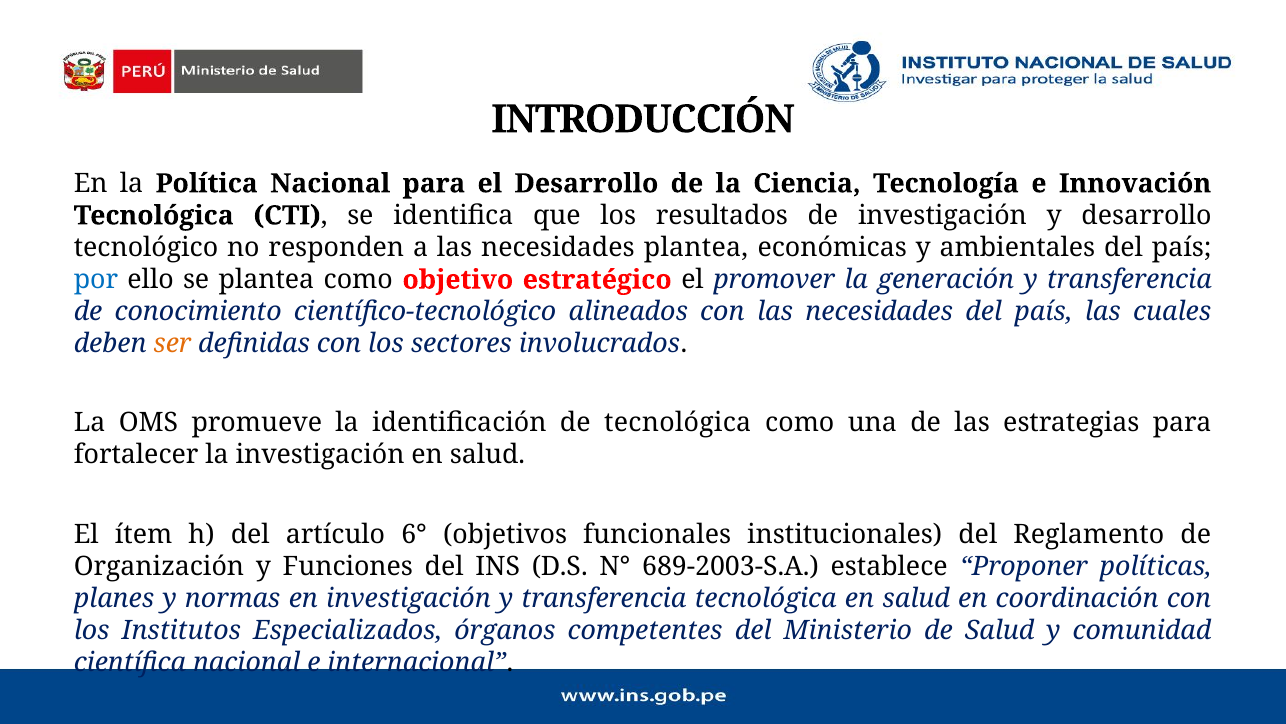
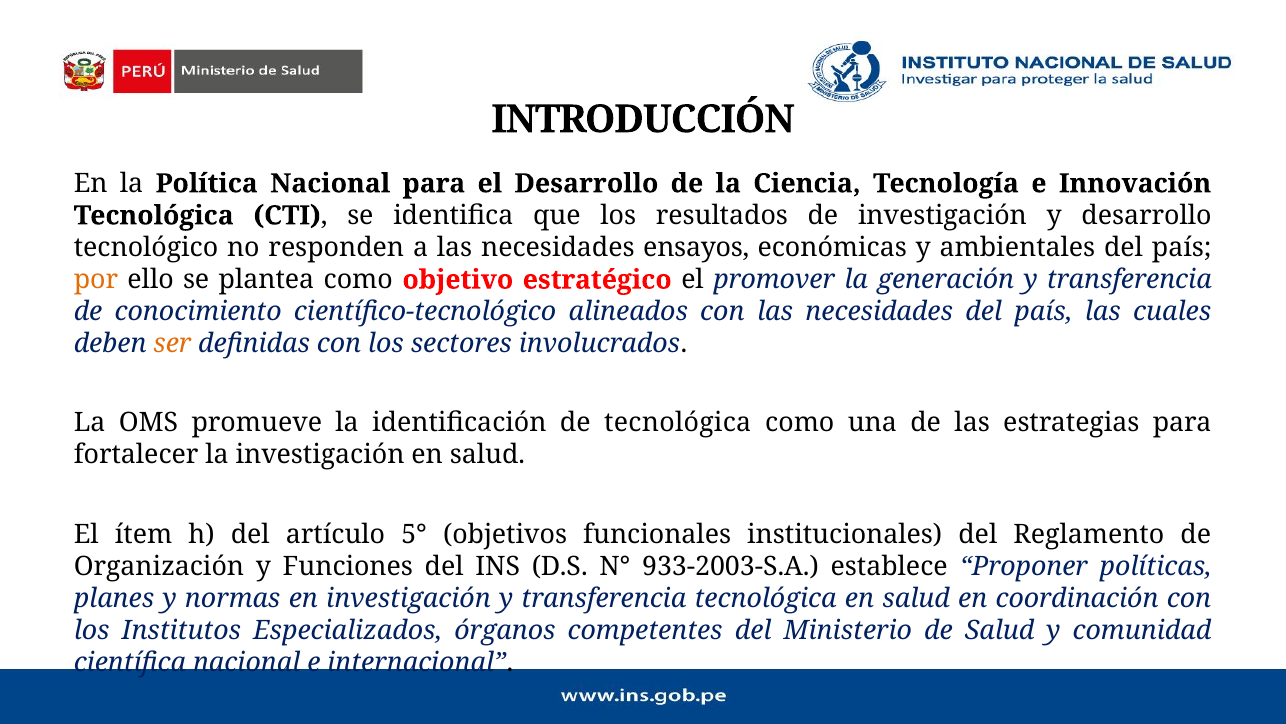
necesidades plantea: plantea -> ensayos (696, 248)
por colour: blue -> orange (96, 280)
6°: 6° -> 5° (414, 534)
689-2003-S.A: 689-2003-S.A -> 933-2003-S.A (731, 566)
